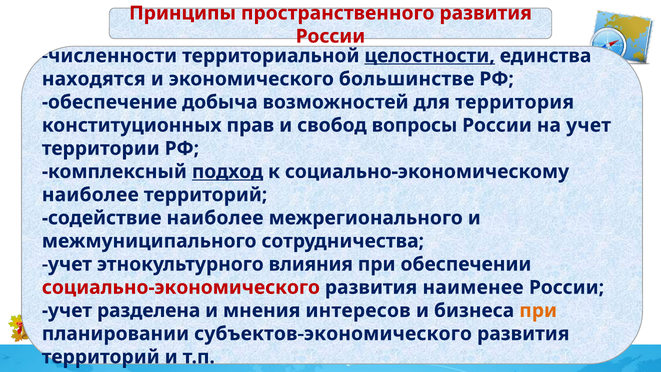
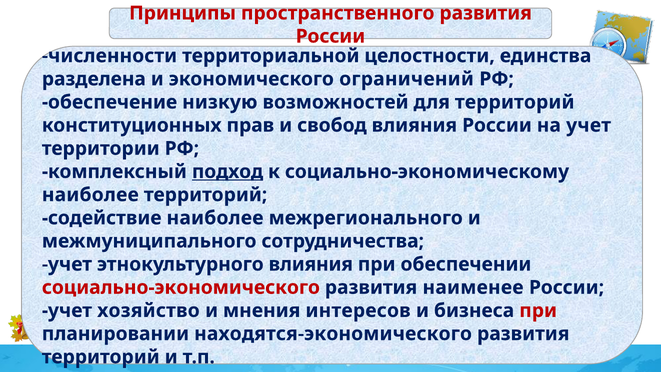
целостности underline: present -> none (430, 56)
находятся: находятся -> разделена (94, 79)
большинстве: большинстве -> ограничений (407, 79)
добыча: добыча -> низкую (220, 102)
для территория: территория -> территорий (515, 102)
свобод вопросы: вопросы -> влияния (414, 125)
разделена: разделена -> хозяйство (148, 310)
при colour: orange -> red (538, 310)
субъектов-экономического: субъектов-экономического -> находятся-экономического (333, 334)
